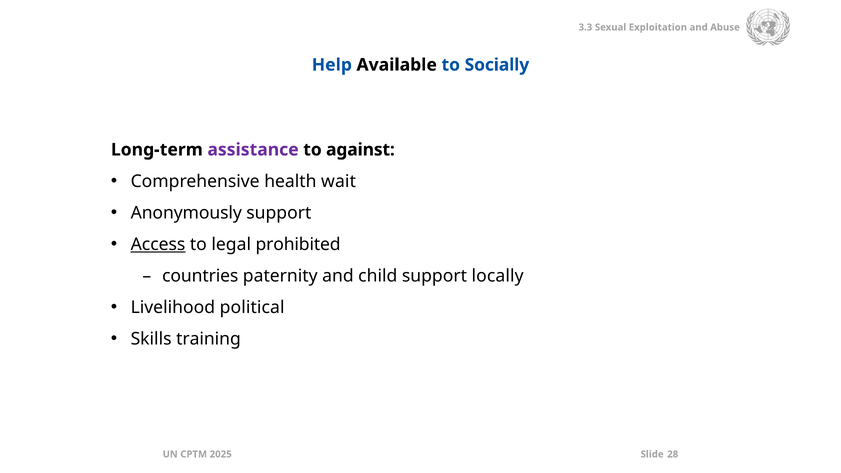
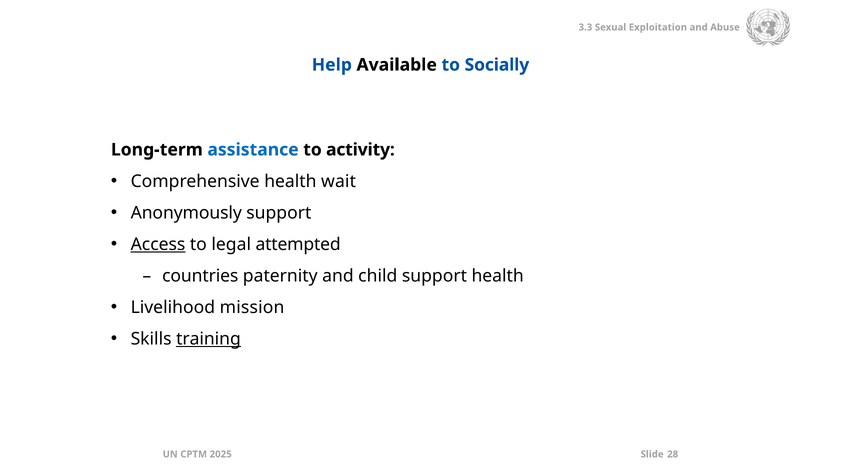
assistance colour: purple -> blue (253, 150)
against: against -> activity (360, 150)
prohibited: prohibited -> attempted (298, 244)
support locally: locally -> health (498, 276)
political: political -> mission (252, 308)
training underline: none -> present (208, 339)
